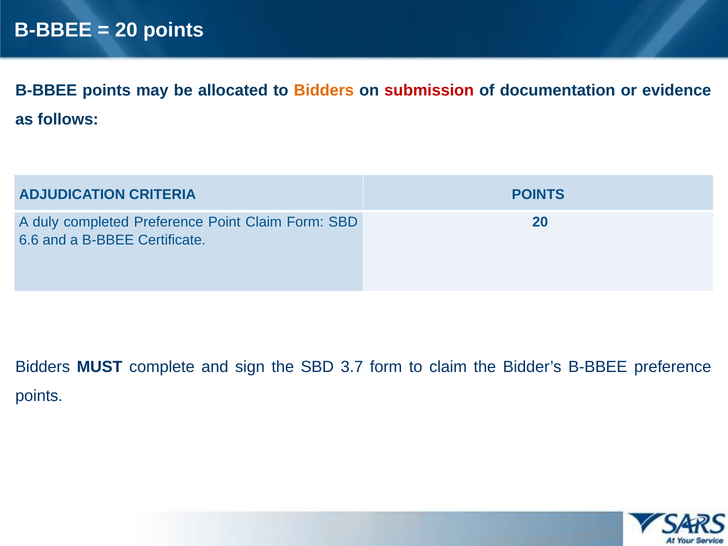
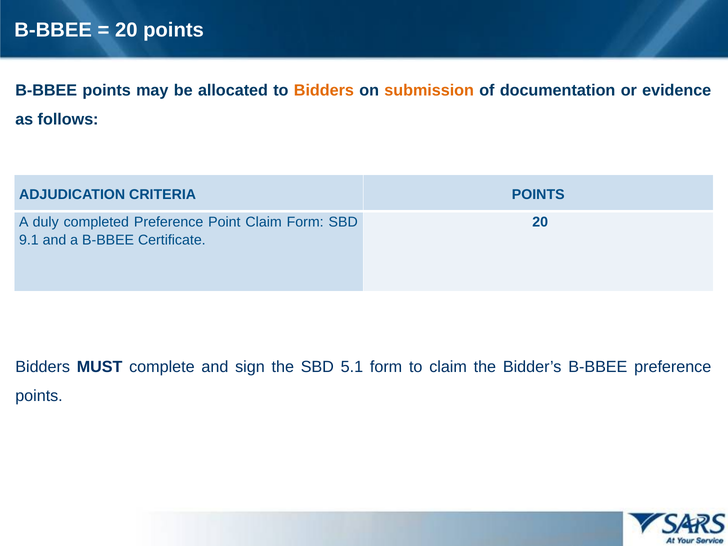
submission colour: red -> orange (429, 90)
6.6: 6.6 -> 9.1 (29, 240)
3.7: 3.7 -> 5.1 (352, 367)
